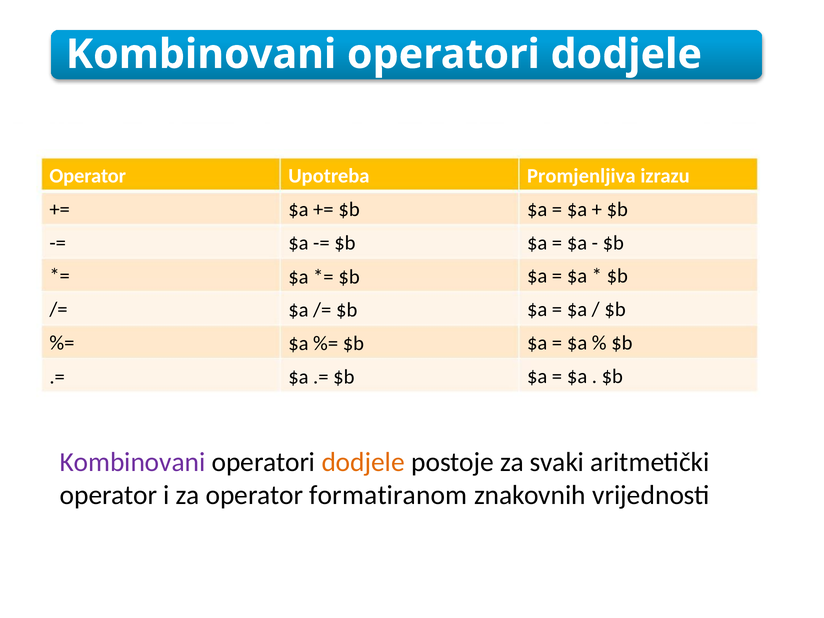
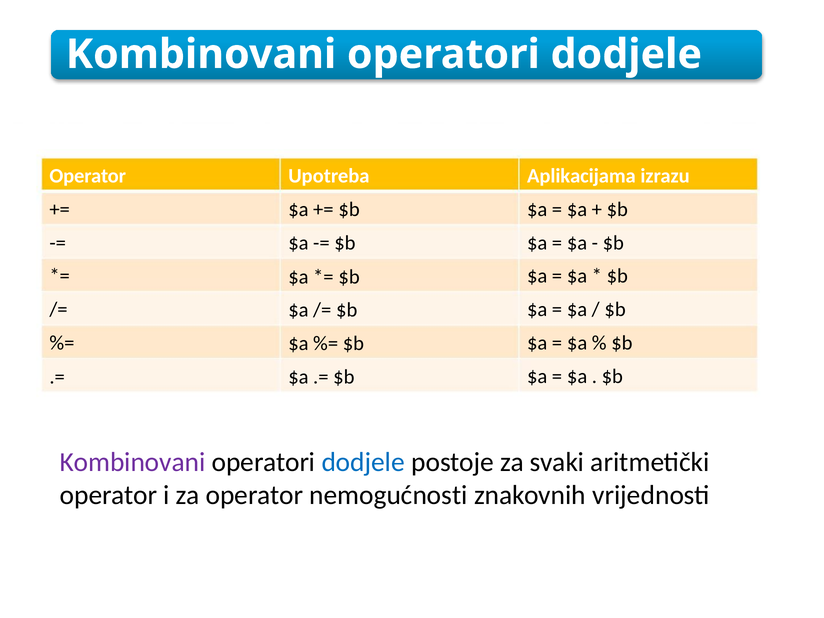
Promjenljiva: Promjenljiva -> Aplikacijama (581, 176)
dodjele colour: orange -> blue (363, 462)
formatiranom: formatiranom -> nemogućnosti (388, 495)
